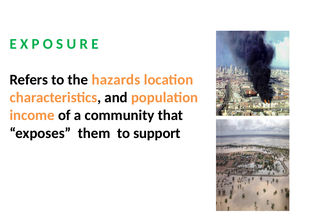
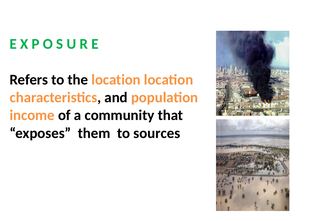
the hazards: hazards -> location (116, 80)
support: support -> sources (157, 133)
